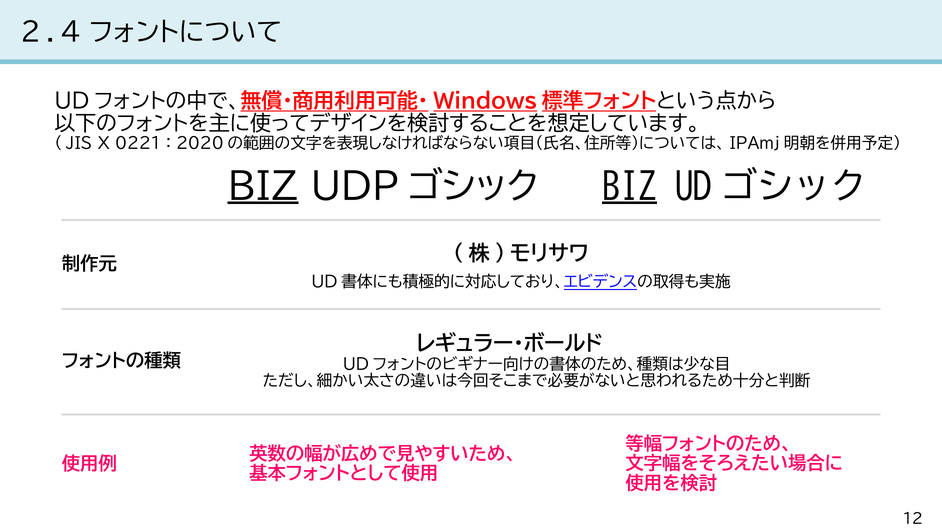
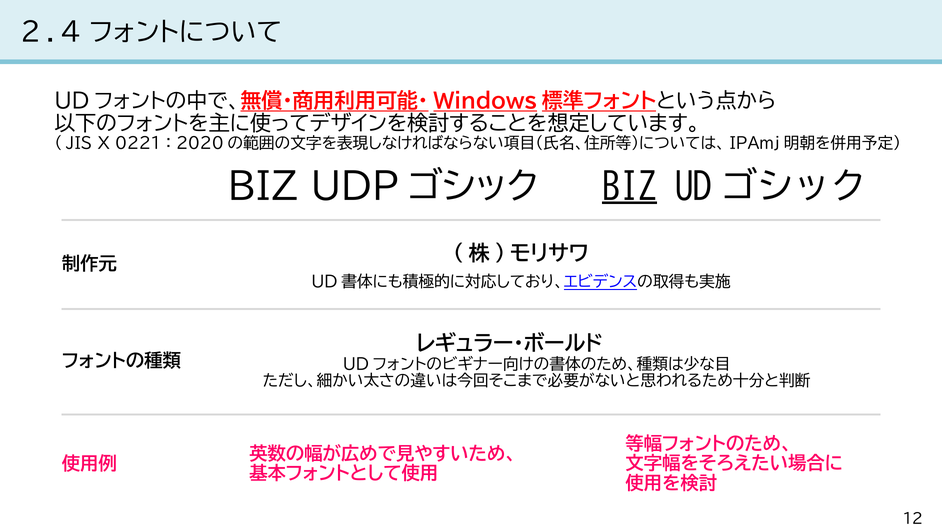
BIZ underline: present -> none (263, 187)
